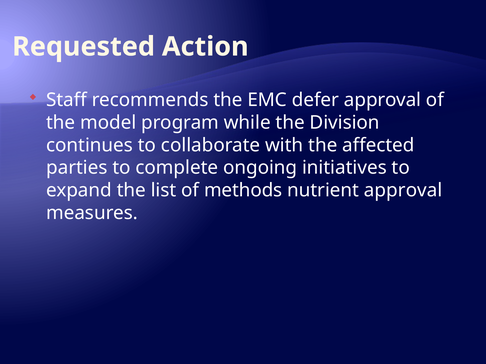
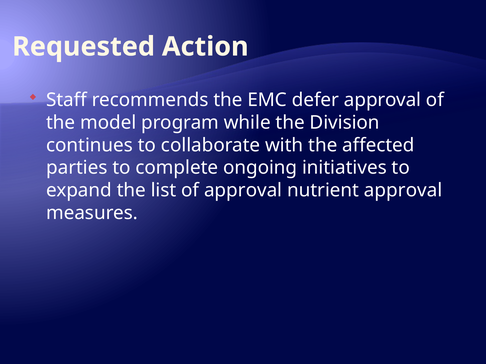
of methods: methods -> approval (243, 191)
